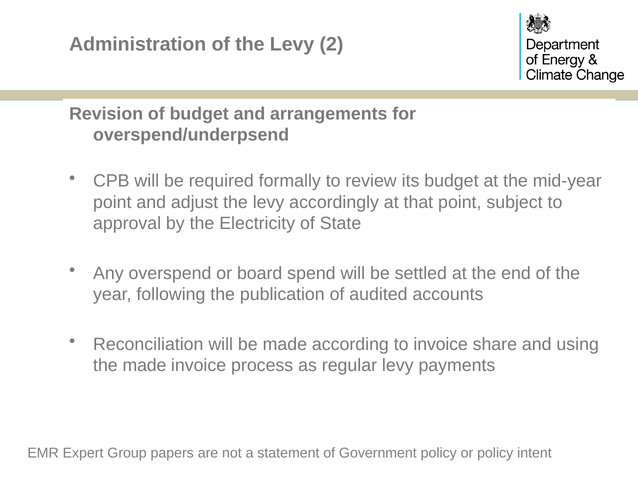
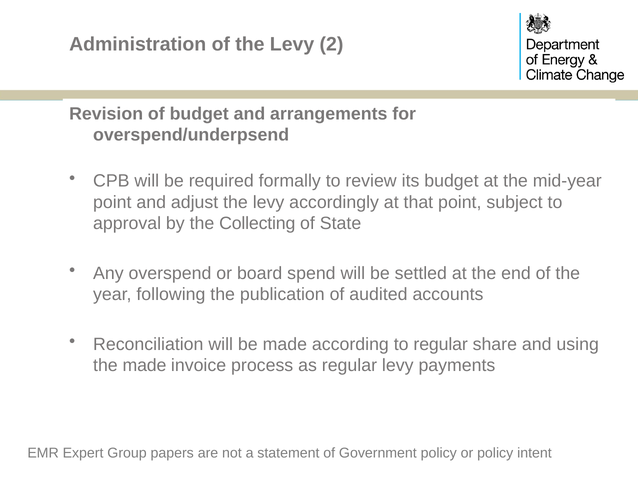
Electricity: Electricity -> Collecting (257, 223)
to invoice: invoice -> regular (441, 344)
